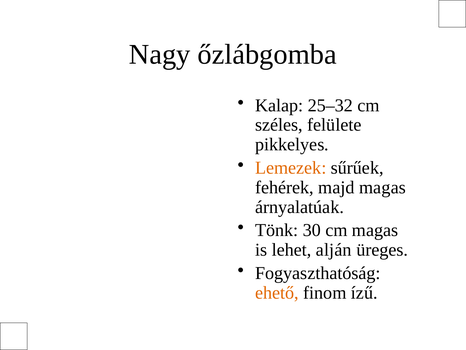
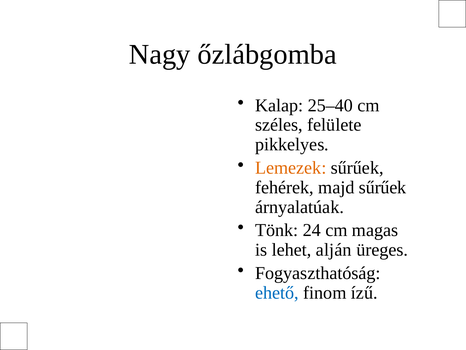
25–32: 25–32 -> 25–40 (330, 105)
majd magas: magas -> sűrűek (383, 187)
30: 30 -> 24 (312, 230)
ehető colour: orange -> blue (277, 292)
